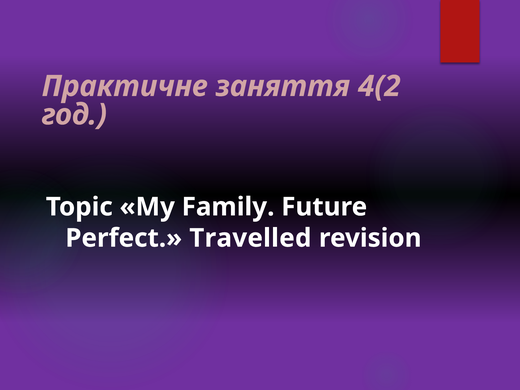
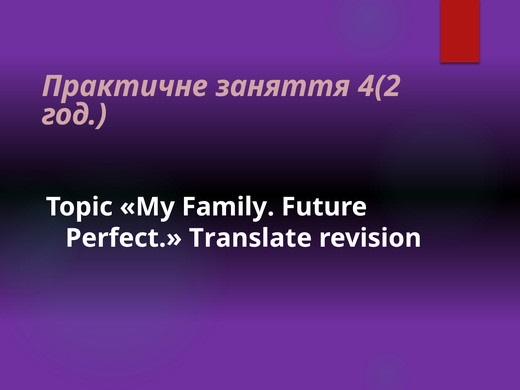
Travelled: Travelled -> Translate (250, 238)
